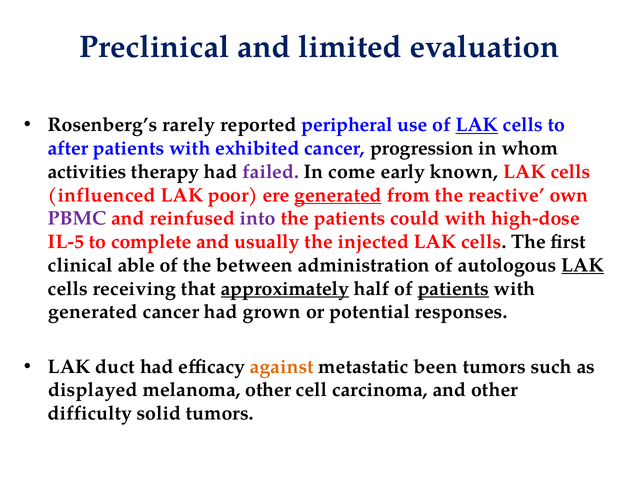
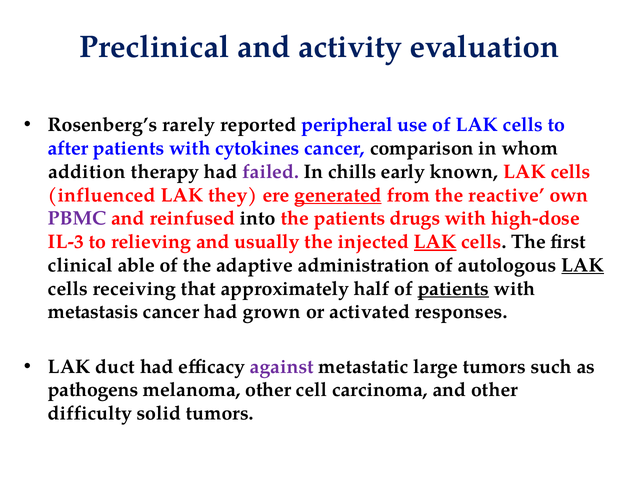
limited: limited -> activity (350, 47)
LAK underline: present -> none (477, 125)
exhibited: exhibited -> cytokines (257, 148)
progression: progression -> comparison (422, 148)
activities: activities -> addition (87, 172)
come: come -> chills (352, 172)
poor: poor -> they (233, 195)
into colour: purple -> black (258, 219)
could: could -> drugs (415, 219)
IL-5: IL-5 -> IL-3 (66, 242)
complete: complete -> relieving (151, 242)
LAK underline: none -> present (435, 242)
between: between -> adaptive (255, 265)
approximately underline: present -> none (285, 289)
generated: generated -> metastasis (93, 312)
potential: potential -> activated (370, 312)
against colour: orange -> purple (282, 367)
been: been -> large (436, 367)
displayed: displayed -> pathogens (93, 390)
